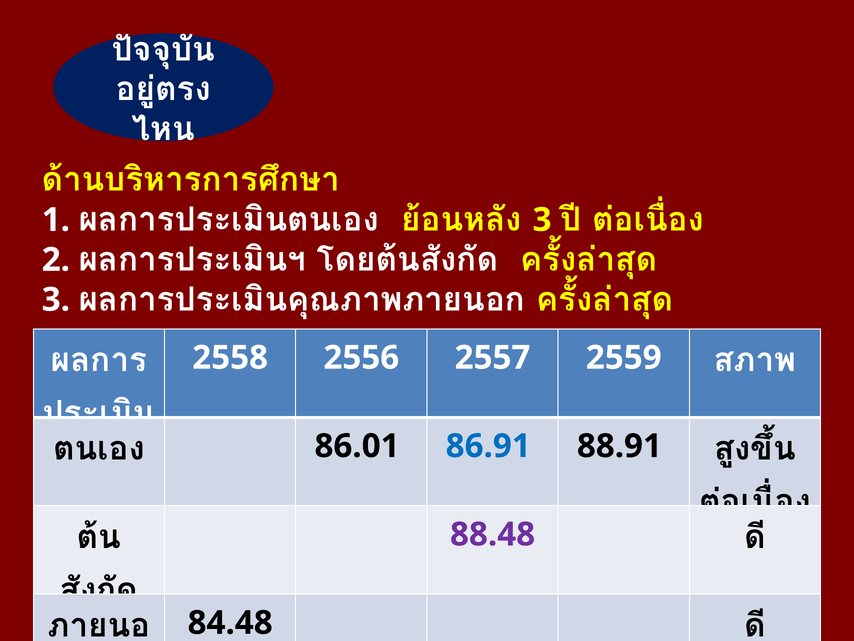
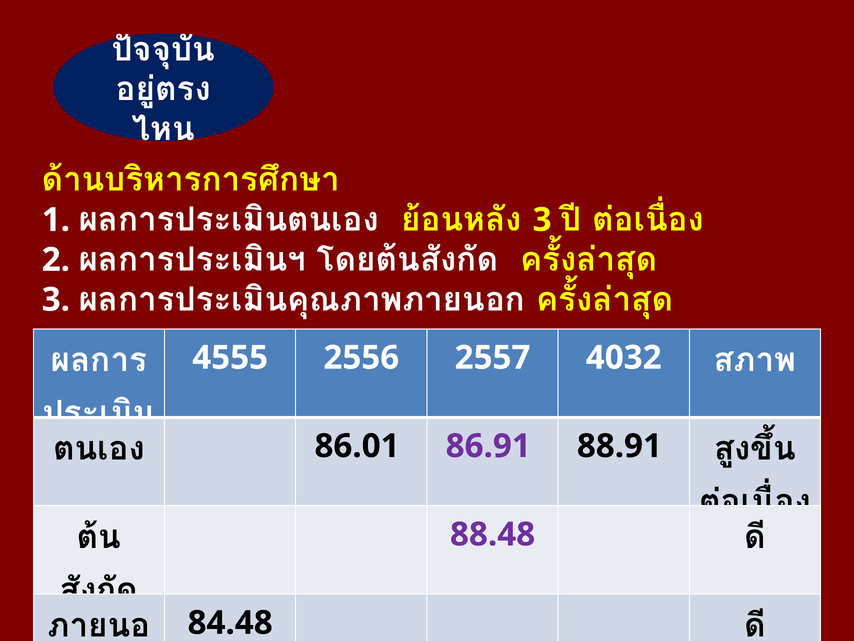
2558: 2558 -> 4555 (230, 357)
2559: 2559 -> 4032 (624, 357)
86.91 colour: blue -> purple (488, 446)
